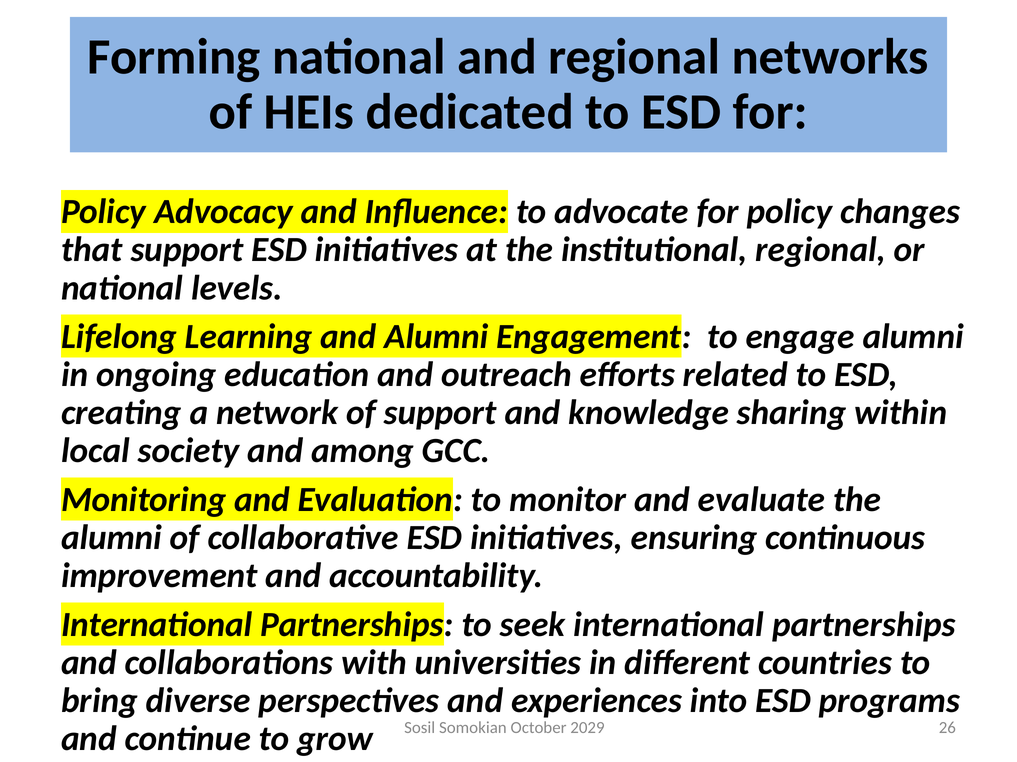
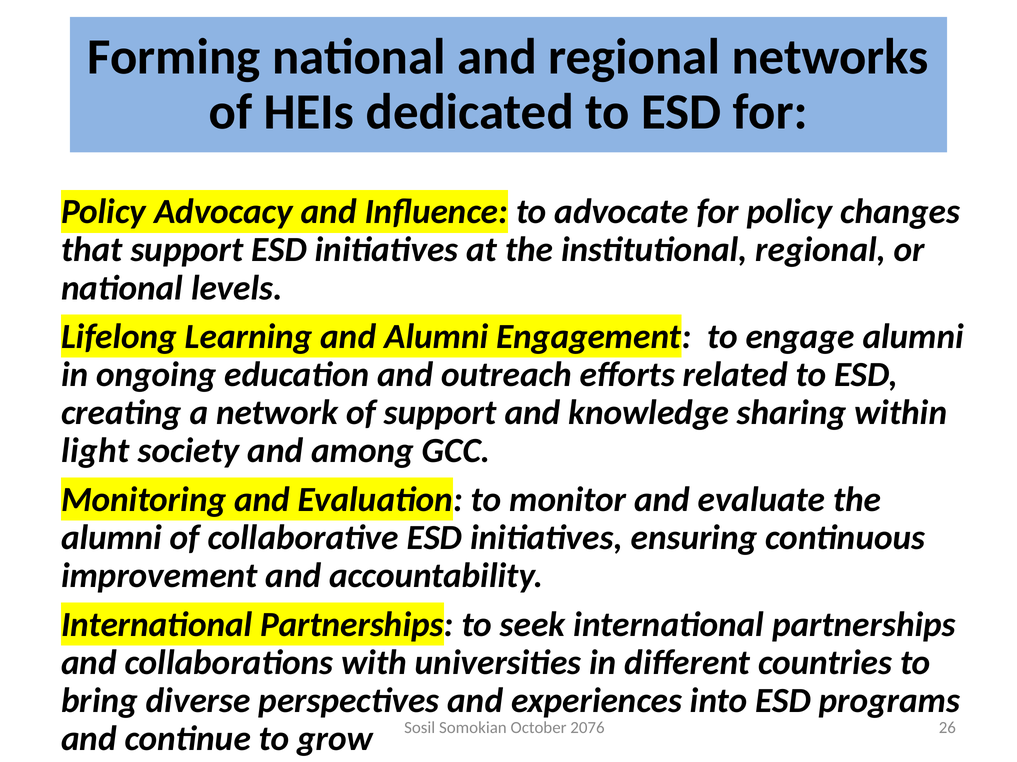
local: local -> light (95, 451)
2029: 2029 -> 2076 (587, 728)
